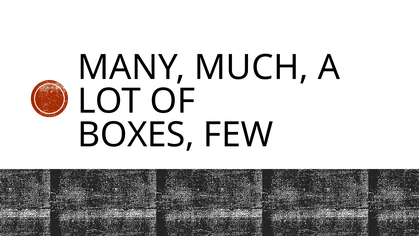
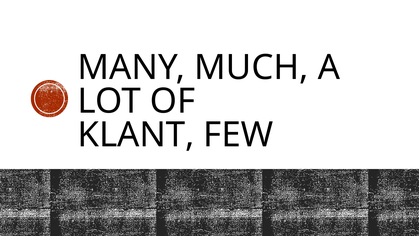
BOXES: BOXES -> KLANT (136, 135)
